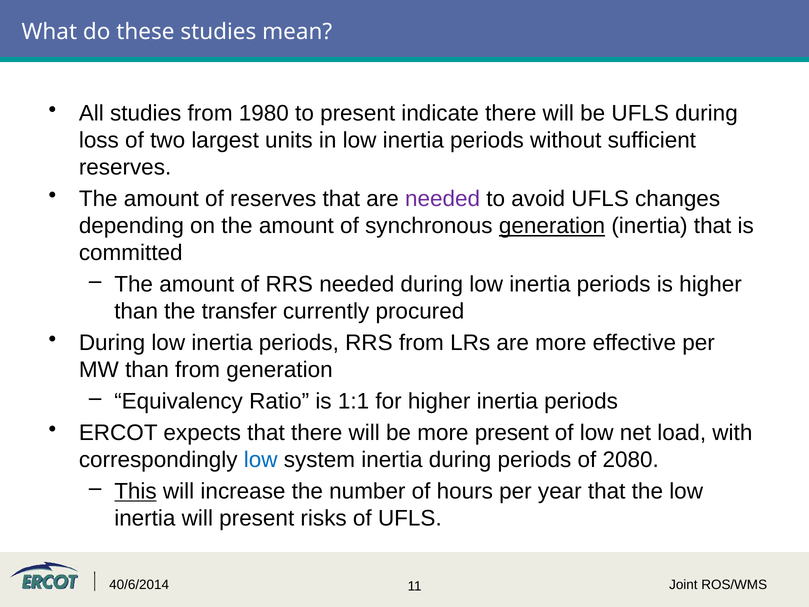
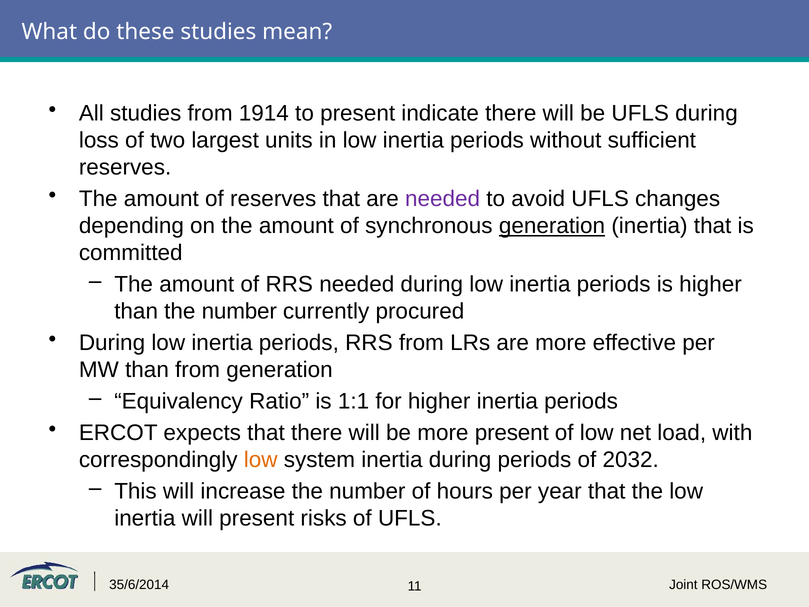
1980: 1980 -> 1914 (264, 113)
than the transfer: transfer -> number (239, 311)
low colour: blue -> orange (261, 460)
2080: 2080 -> 2032 (631, 460)
This underline: present -> none (135, 491)
40/6/2014: 40/6/2014 -> 35/6/2014 (139, 584)
